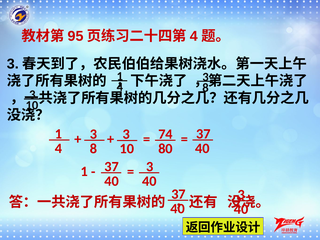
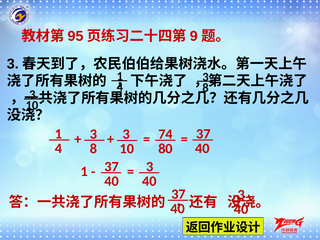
4: 4 -> 9 (194, 36)
